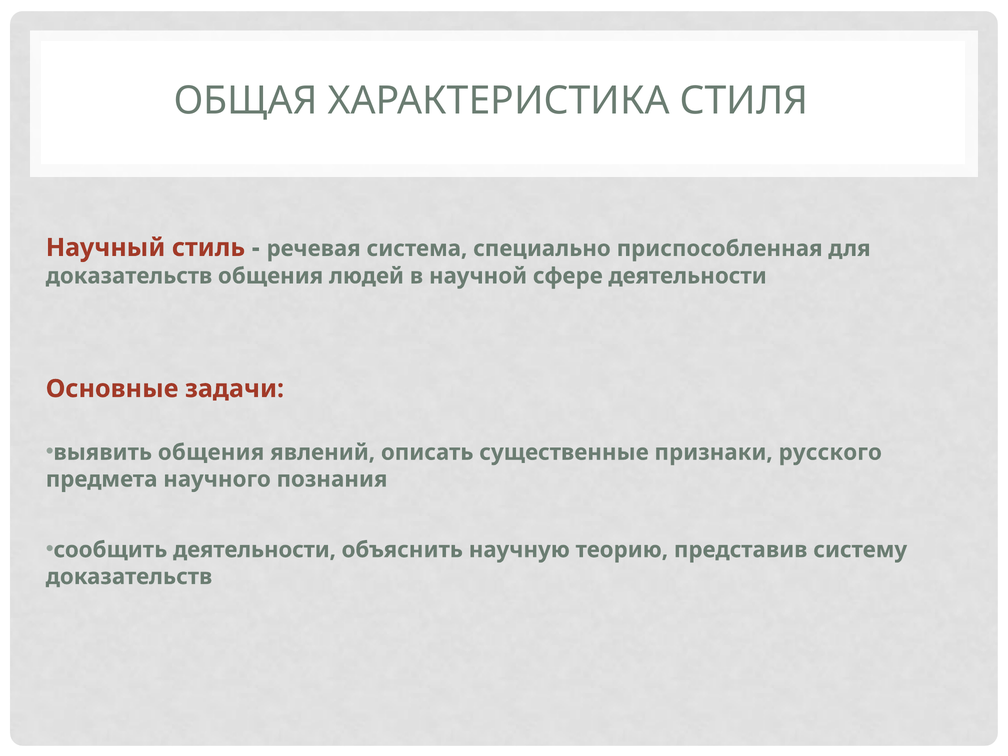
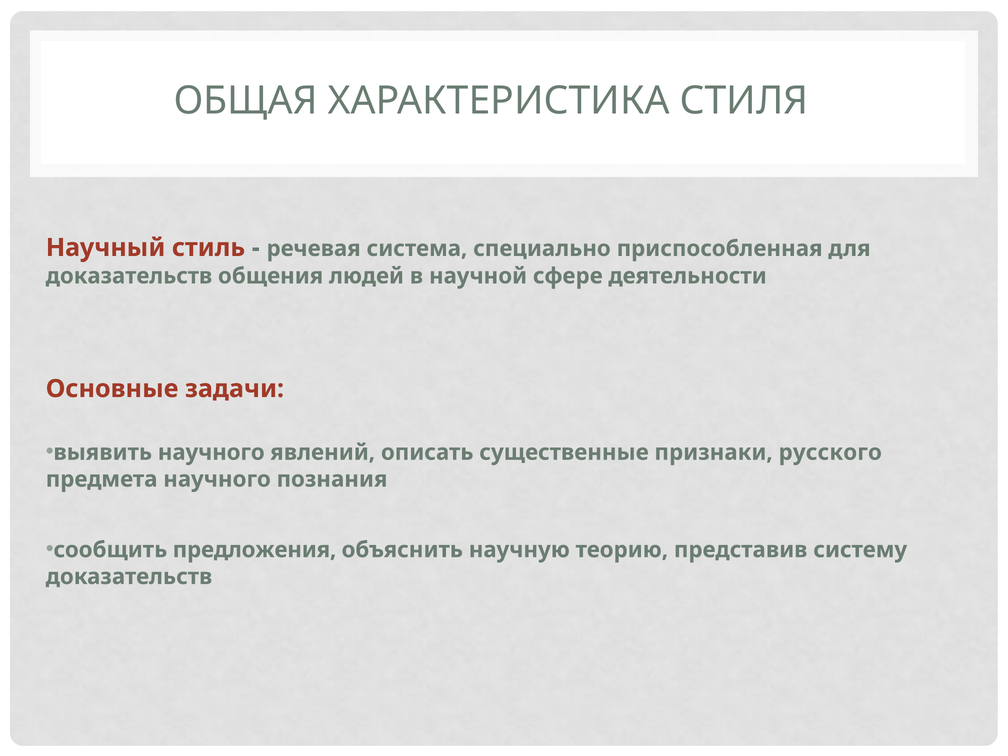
выявить общения: общения -> научного (211, 452)
сообщить деятельности: деятельности -> предложения (255, 550)
